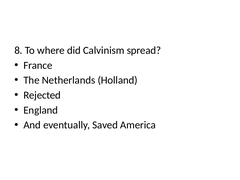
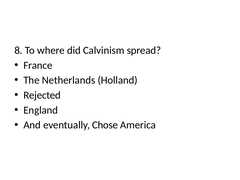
Saved: Saved -> Chose (105, 125)
